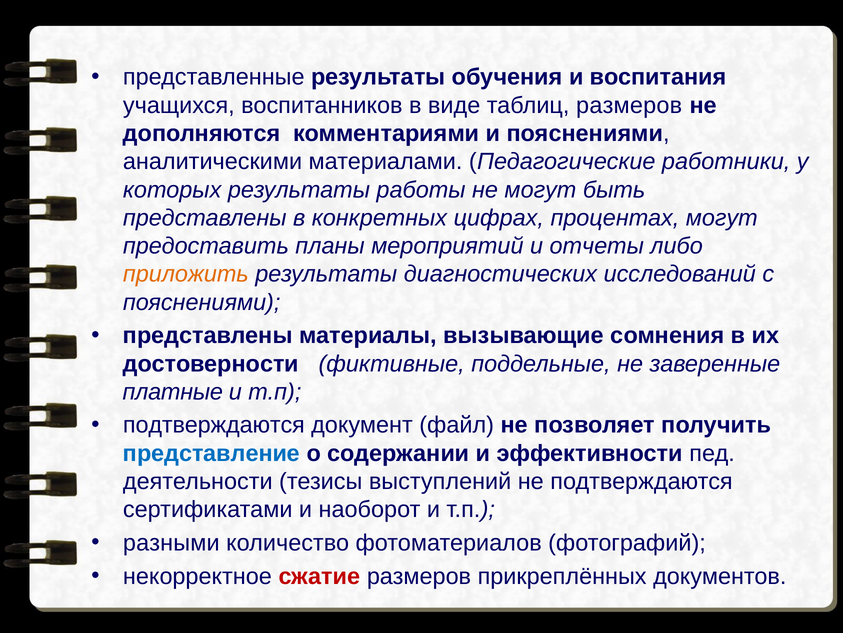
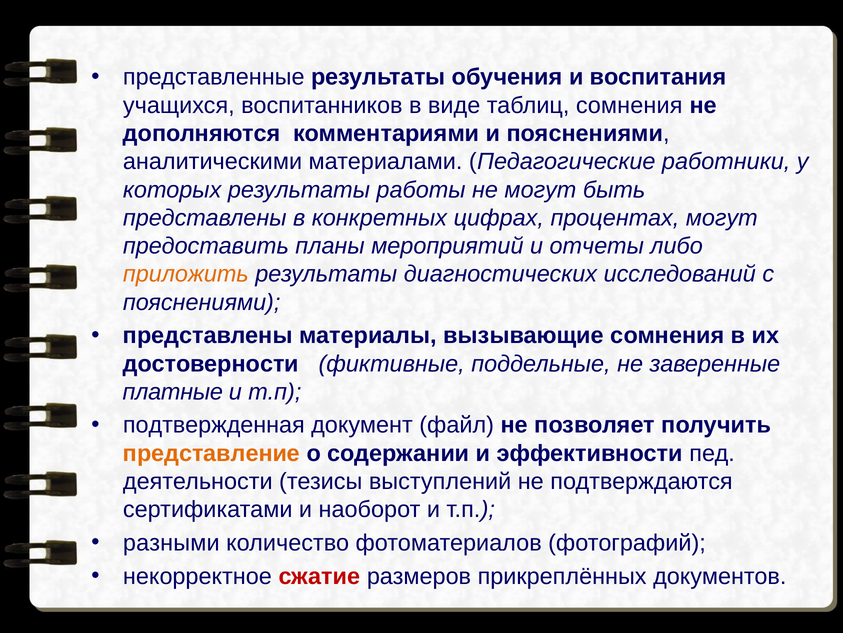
таблиц размеров: размеров -> сомнения (629, 105)
подтверждаются: подтверждаются -> подтвержденная (214, 425)
представление colour: blue -> orange (211, 453)
